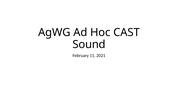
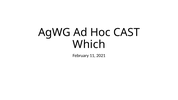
Sound: Sound -> Which (89, 44)
